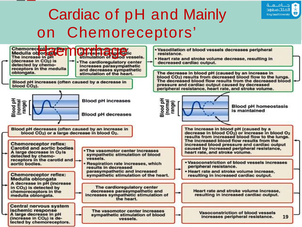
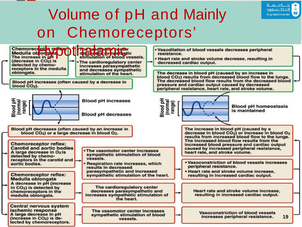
Cardiac: Cardiac -> Volume (74, 15)
Haemorrhage: Haemorrhage -> Hypothalamic (82, 51)
